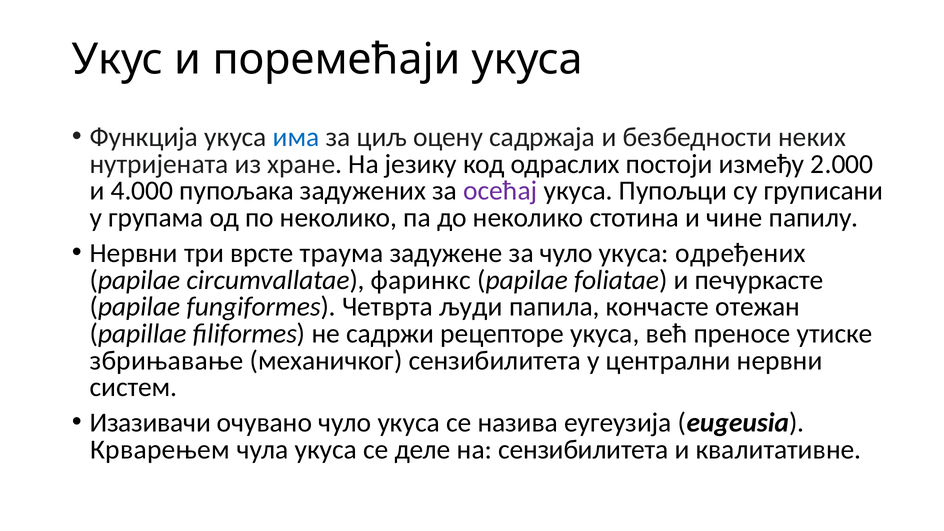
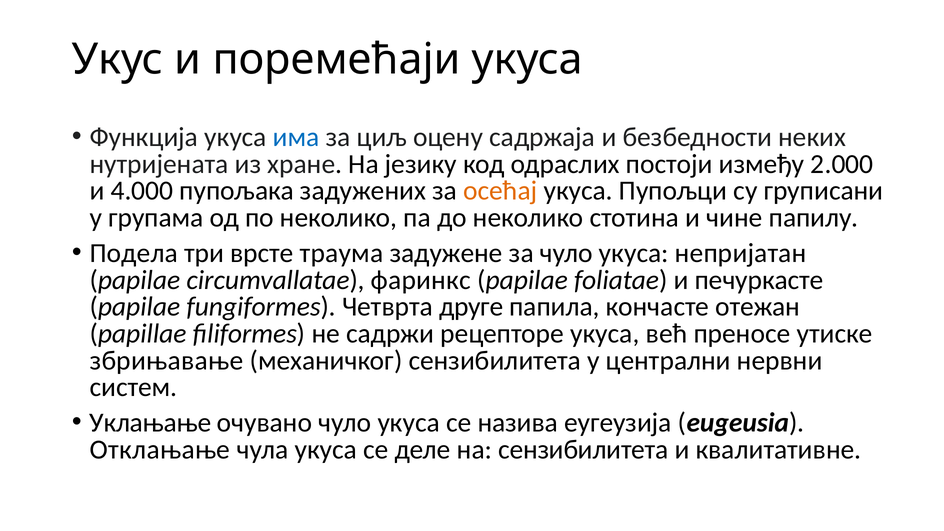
осећај colour: purple -> orange (500, 191)
Нервни: Нервни -> Подела (134, 253)
одређених: одређених -> непријатан (741, 253)
људи: људи -> друге (471, 307)
Изазивачи: Изазивачи -> Уклањање (150, 423)
Крварењем: Крварењем -> Отклањање (160, 450)
